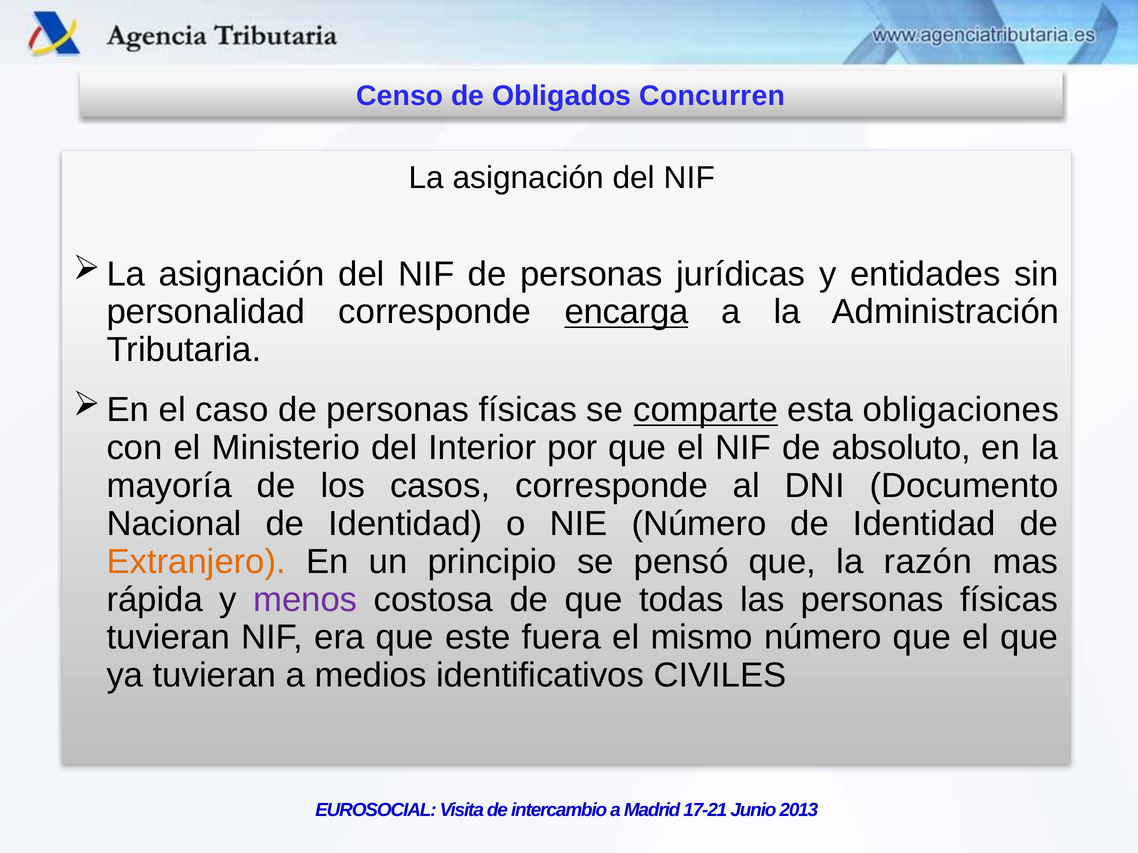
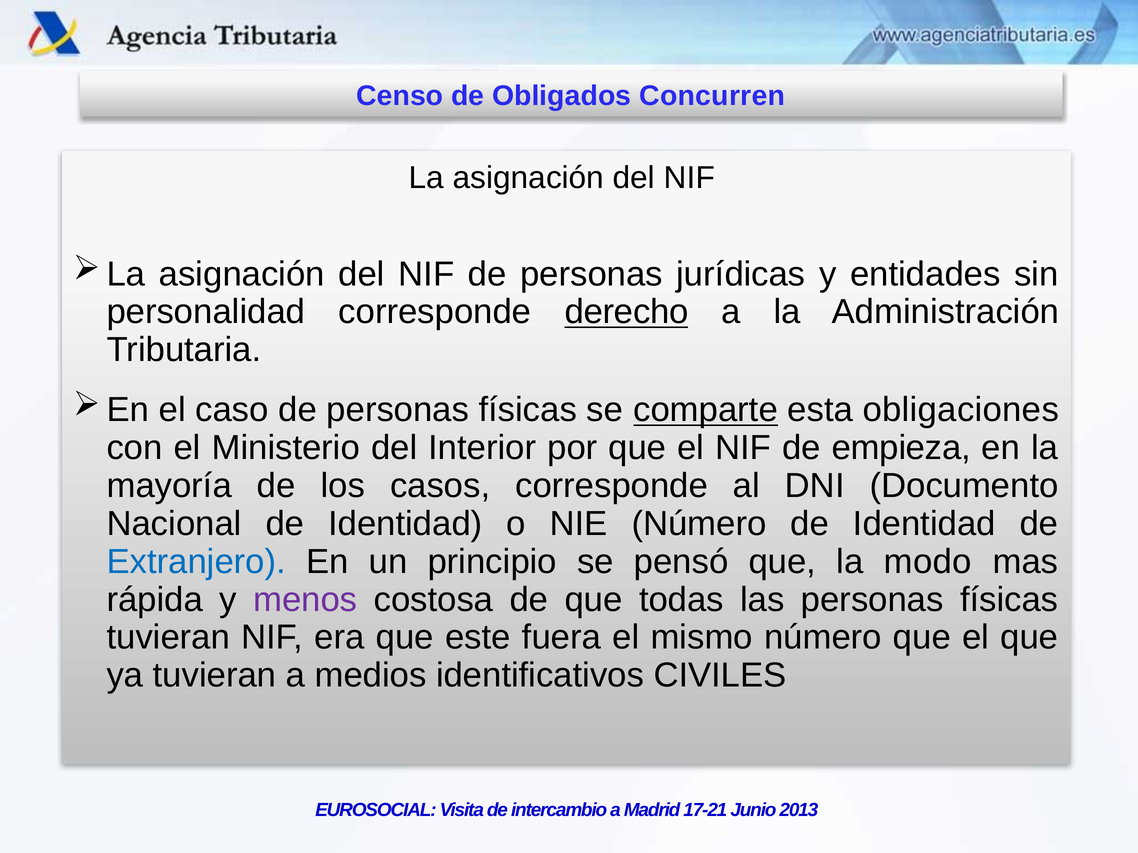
encarga: encarga -> derecho (627, 312)
absoluto: absoluto -> empieza (901, 448)
Extranjero colour: orange -> blue (196, 562)
razón: razón -> modo (928, 562)
